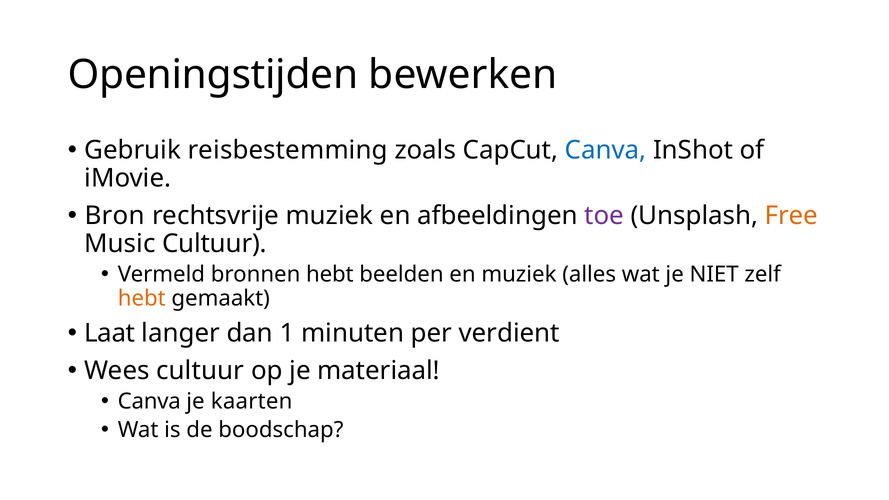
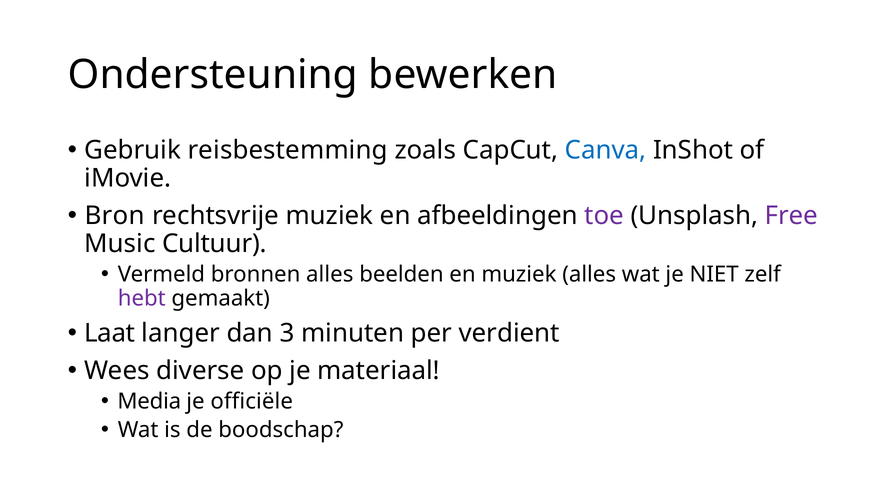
Openingstijden: Openingstijden -> Ondersteuning (213, 75)
Free colour: orange -> purple (791, 216)
bronnen hebt: hebt -> alles (330, 274)
hebt colour: orange -> purple (142, 298)
1: 1 -> 3 (287, 333)
Wees cultuur: cultuur -> diverse (200, 371)
Canva: Canva -> Media (149, 401)
kaarten: kaarten -> officiële (252, 401)
